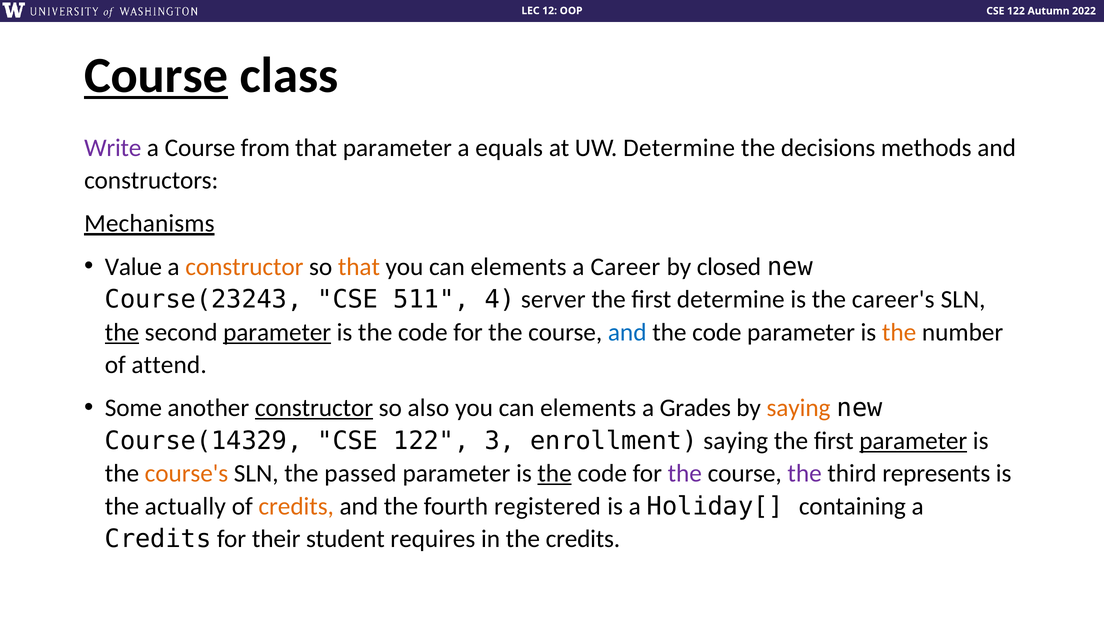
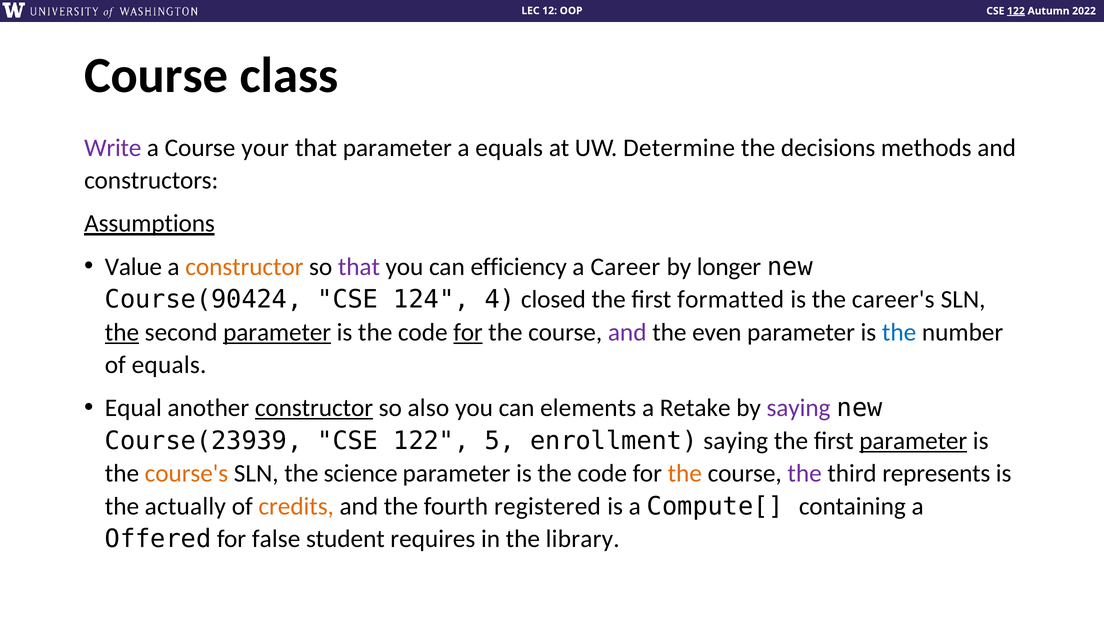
122 underline: none -> present (1016, 11)
Course underline: present -> none (156, 76)
from: from -> your (265, 148)
Mechanisms: Mechanisms -> Assumptions (149, 224)
that colour: orange -> purple (359, 267)
elements: elements -> efficiency (519, 267)
closed: closed -> longer (729, 267)
Course(23243: Course(23243 -> Course(90424 (204, 299)
511: 511 -> 124 (431, 299)
server: server -> closed (553, 299)
first determine: determine -> formatted (731, 299)
for underline: none -> present (468, 332)
and colour: blue -> purple (627, 332)
code: code -> even (717, 332)
the colour: orange -> blue (899, 332)
of attend: attend -> equals (169, 365)
Some: Some -> Equal (133, 408)
Grades: Grades -> Retake (695, 408)
saying colour: orange -> purple (798, 408)
Course(14329: Course(14329 -> Course(23939 (204, 441)
3: 3 -> 5 (500, 441)
passed: passed -> science (361, 474)
the underline: present -> none (555, 474)
the colour: purple -> orange (685, 474)
Holiday[: Holiday[ -> Compute[ (715, 506)
Credits: Credits -> Offered (158, 539)
their: their -> false (276, 539)
the credits: credits -> library (583, 539)
